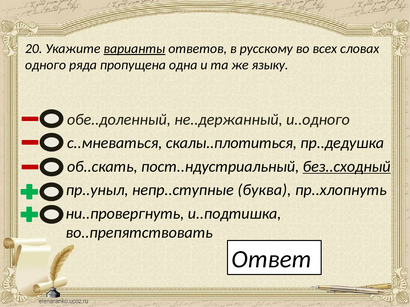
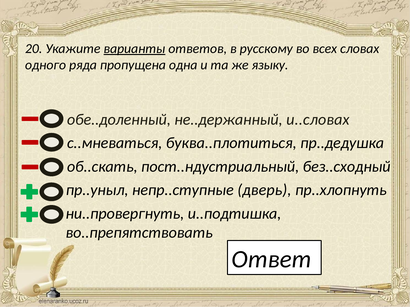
и..одного: и..одного -> и..словах (318, 120)
скалы..плотиться: скалы..плотиться -> буква..плотиться (231, 143)
без..сходный underline: present -> none (347, 167)
буква: буква -> дверь (264, 190)
